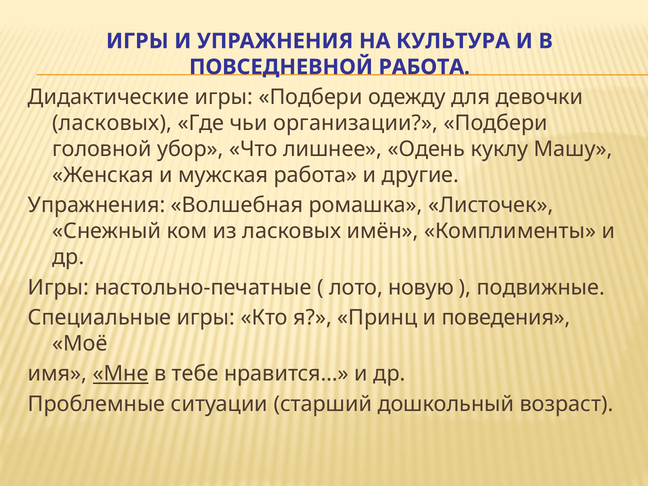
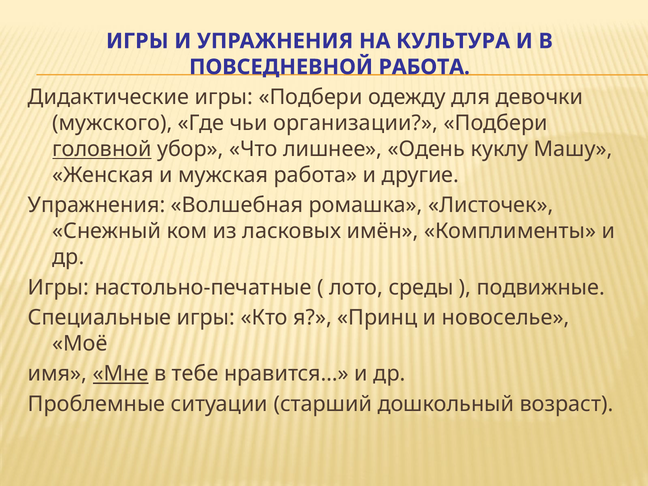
ласковых: ласковых -> мужского (112, 123)
головной underline: none -> present (102, 149)
новую: новую -> среды (421, 287)
поведения: поведения -> новоселье (506, 318)
